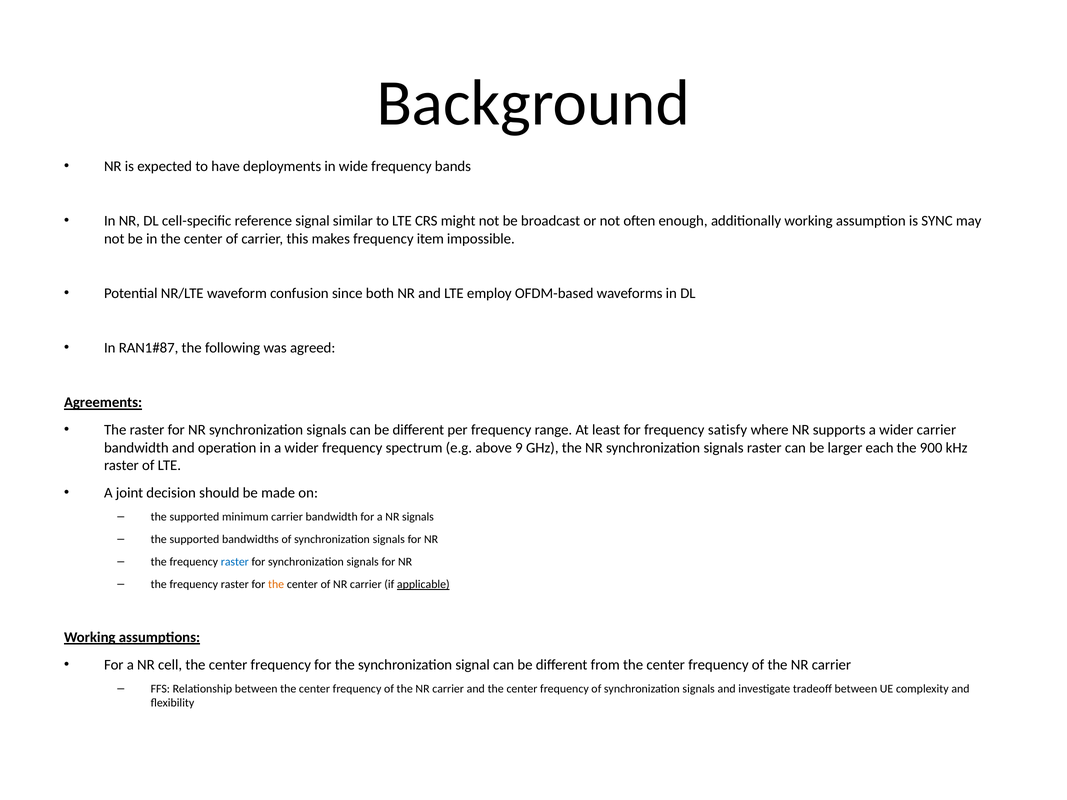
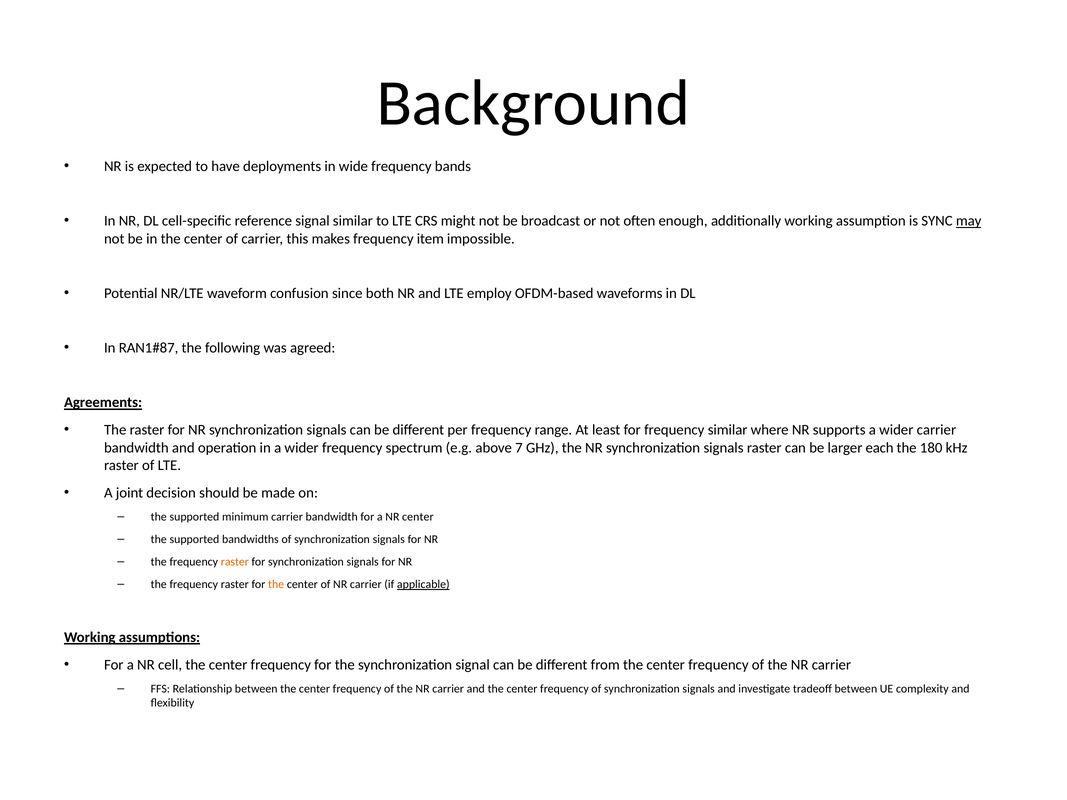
may underline: none -> present (969, 221)
frequency satisfy: satisfy -> similar (728, 430)
9: 9 -> 7 (519, 448)
900: 900 -> 180 (931, 448)
NR signals: signals -> center (418, 517)
raster colour: blue -> orange (235, 562)
